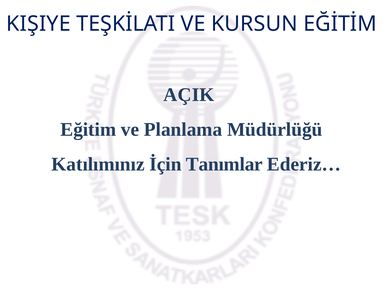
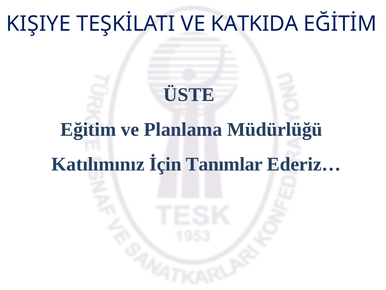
KURSUN: KURSUN -> KATKIDA (254, 24)
AÇIK: AÇIK -> ÜSTE (189, 95)
